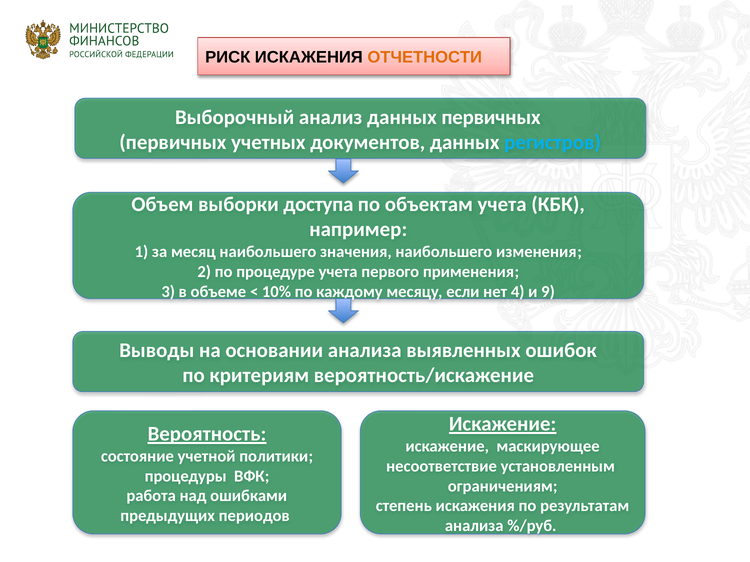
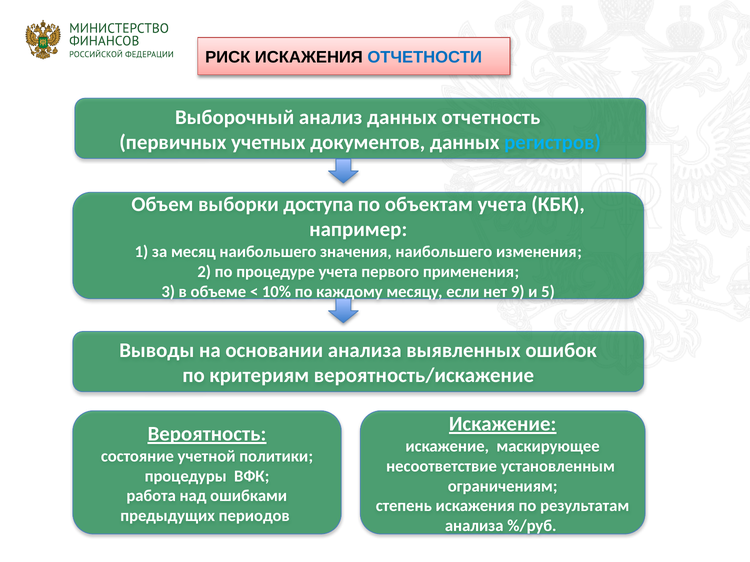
ОТЧЕТНОСТИ colour: orange -> blue (425, 57)
данных первичных: первичных -> отчетность (491, 117)
4: 4 -> 9 (518, 292)
9: 9 -> 5 (548, 292)
